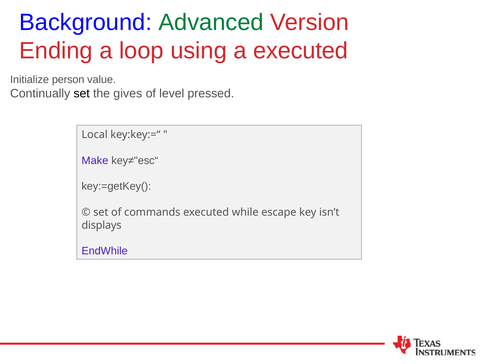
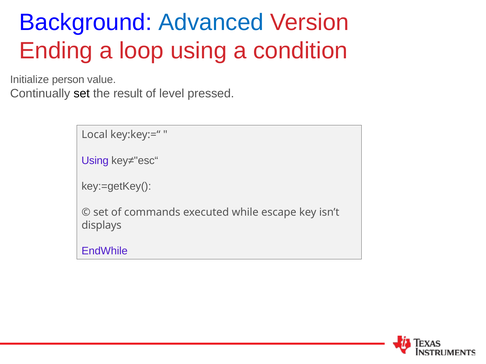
Advanced colour: green -> blue (211, 22)
a executed: executed -> condition (300, 51)
gives: gives -> result (128, 94)
Make: Make -> Using (95, 161)
